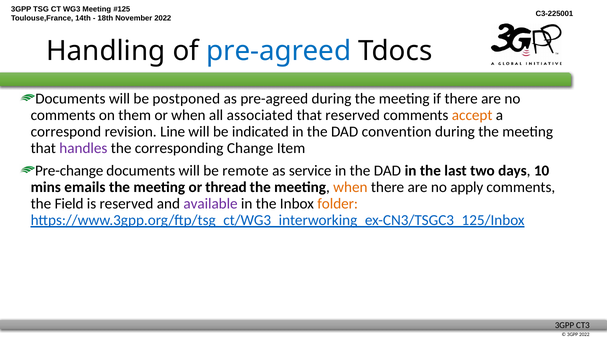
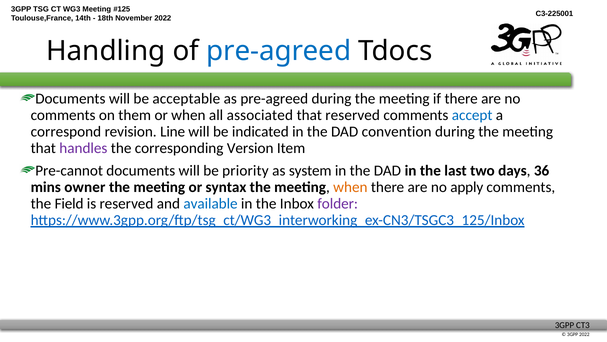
postponed: postponed -> acceptable (186, 99)
accept colour: orange -> blue (472, 115)
Change: Change -> Version (250, 148)
Pre-change: Pre-change -> Pre-cannot (69, 171)
remote: remote -> priority (245, 171)
service: service -> system (310, 171)
10: 10 -> 36 (542, 171)
emails: emails -> owner (85, 187)
thread: thread -> syntax (226, 187)
available colour: purple -> blue (211, 203)
folder colour: orange -> purple (338, 203)
